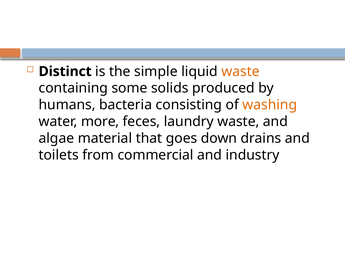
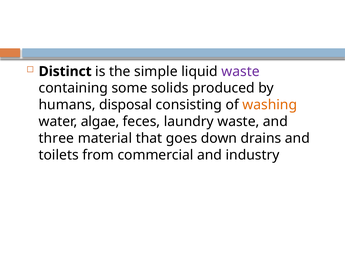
waste colour: orange -> purple (241, 71)
bacteria: bacteria -> disposal (126, 105)
more: more -> algae (100, 121)
algae: algae -> three (56, 138)
